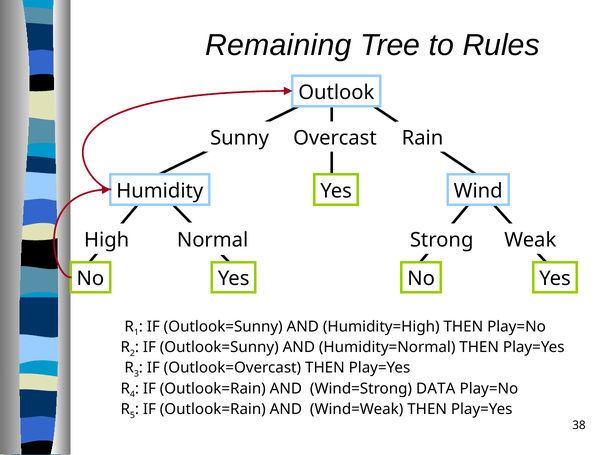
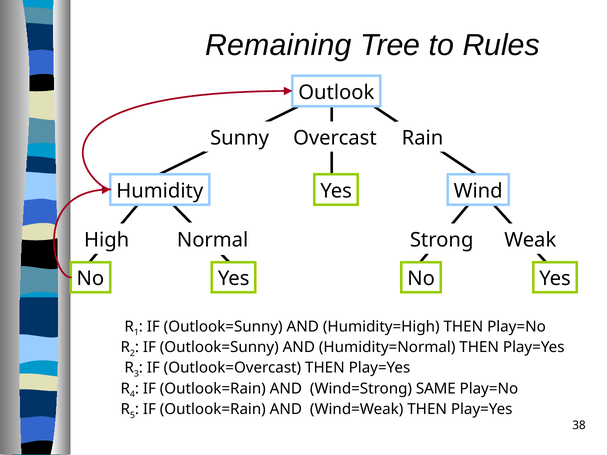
DATA: DATA -> SAME (436, 389)
